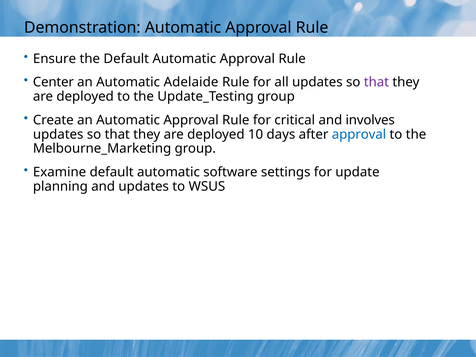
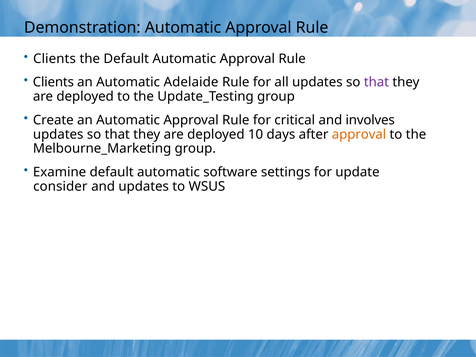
Ensure: Ensure -> Clients (54, 59)
Center: Center -> Clients (53, 82)
approval colour: blue -> orange (359, 134)
planning: planning -> consider (60, 186)
